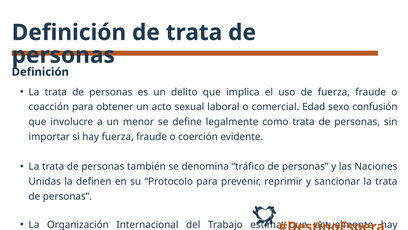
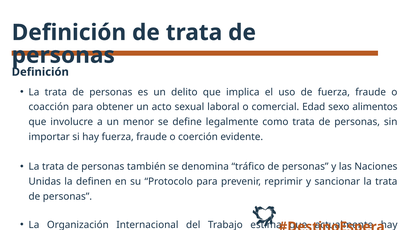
confusión: confusión -> alimentos (375, 107)
